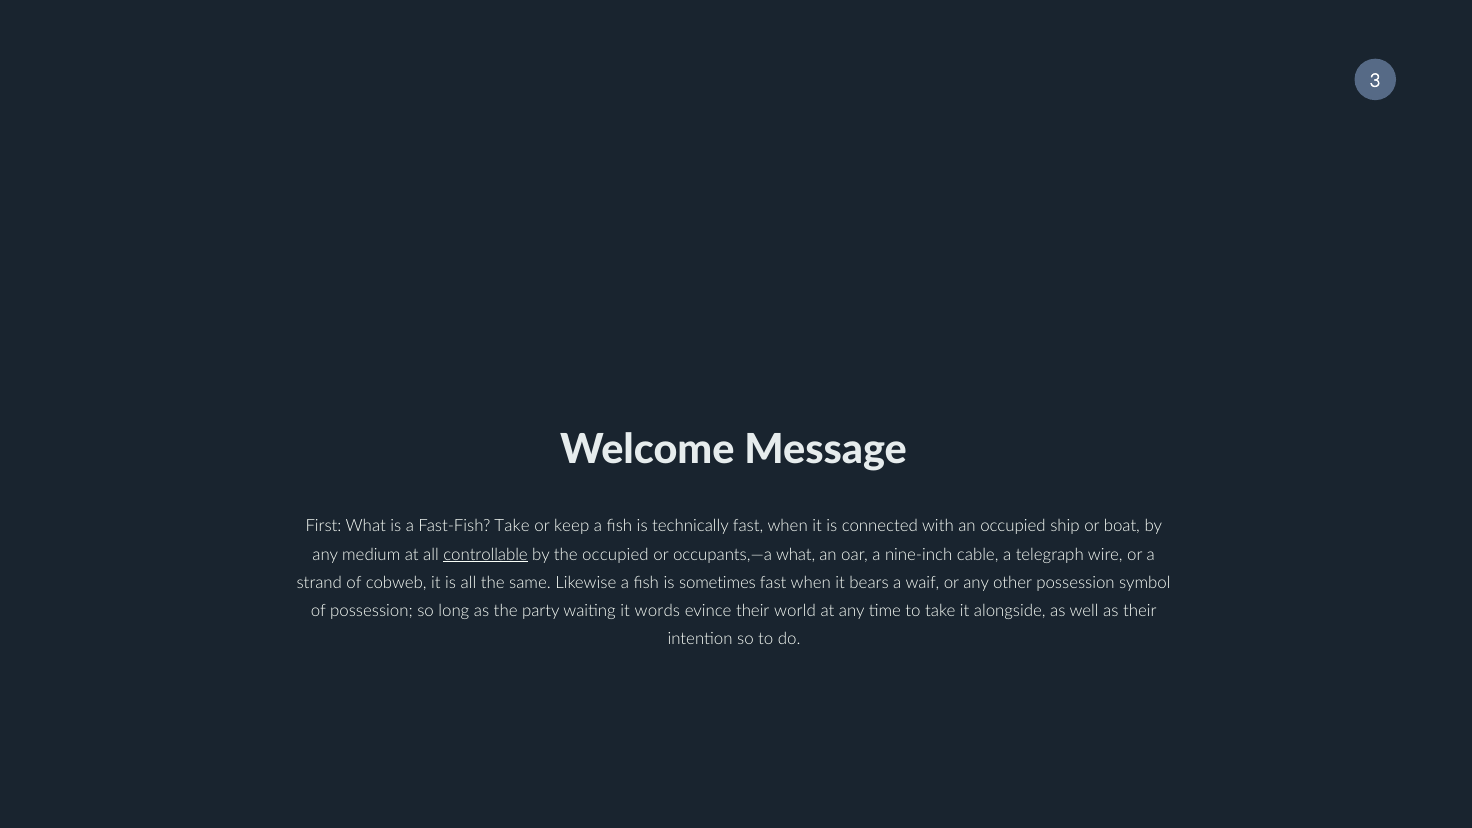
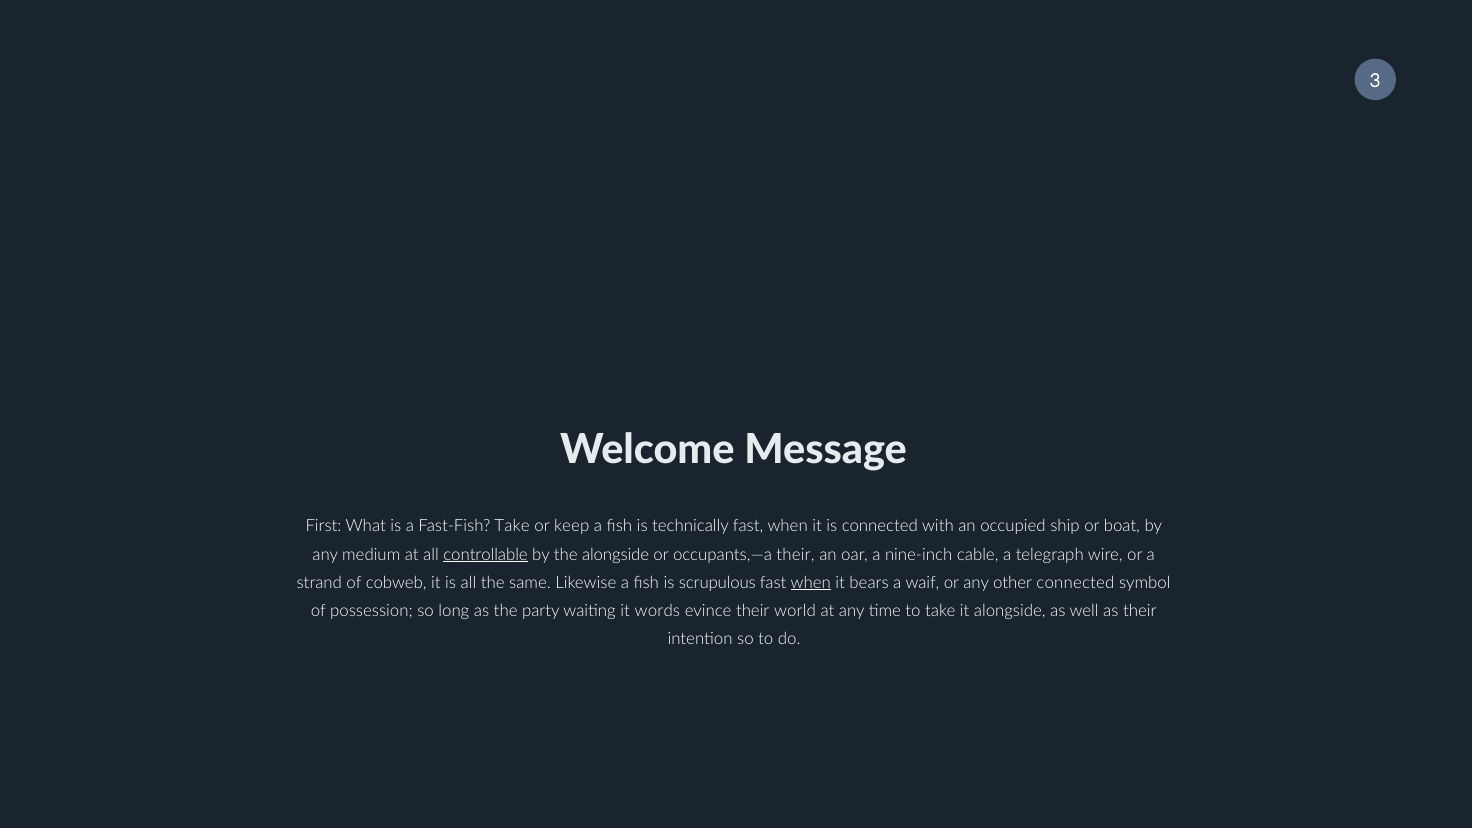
the occupied: occupied -> alongside (616, 555)
occupants,—a what: what -> their (795, 555)
sometimes: sometimes -> scrupulous (717, 583)
when underline: none -> present (811, 583)
other possession: possession -> connected (1075, 583)
